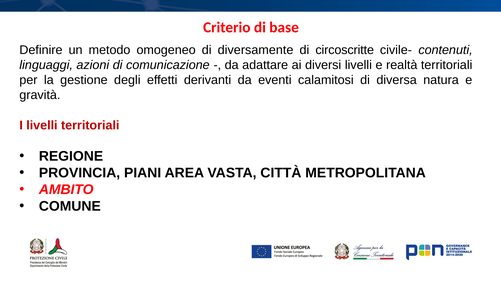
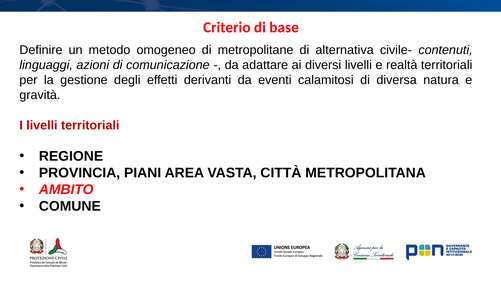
diversamente: diversamente -> metropolitane (256, 50)
circoscritte: circoscritte -> alternativa (345, 50)
